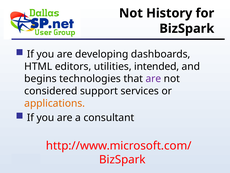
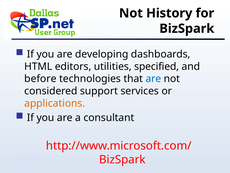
intended: intended -> specified (157, 66)
begins: begins -> before (40, 79)
are colour: purple -> blue (153, 79)
